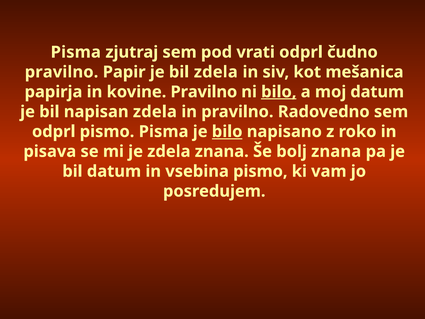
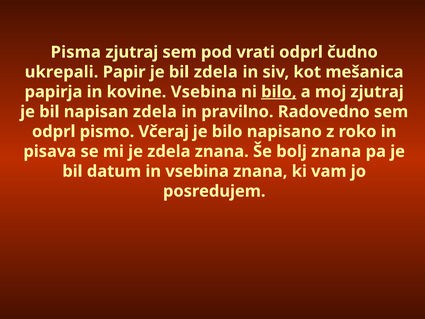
pravilno: pravilno -> ukrepali (62, 72)
kovine Pravilno: Pravilno -> Vsebina (204, 92)
moj datum: datum -> zjutraj (377, 92)
pismo Pisma: Pisma -> Včeraj (164, 131)
bilo underline: present -> none (227, 131)
vsebina pismo: pismo -> znana (260, 171)
